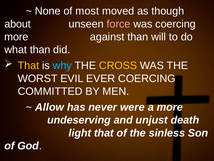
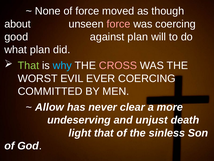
of most: most -> force (87, 11)
more: more -> good (16, 37)
against than: than -> plan (138, 37)
what than: than -> plan (40, 50)
That colour: yellow -> light green (28, 65)
CROSS colour: yellow -> pink (118, 65)
were: were -> clear (132, 107)
